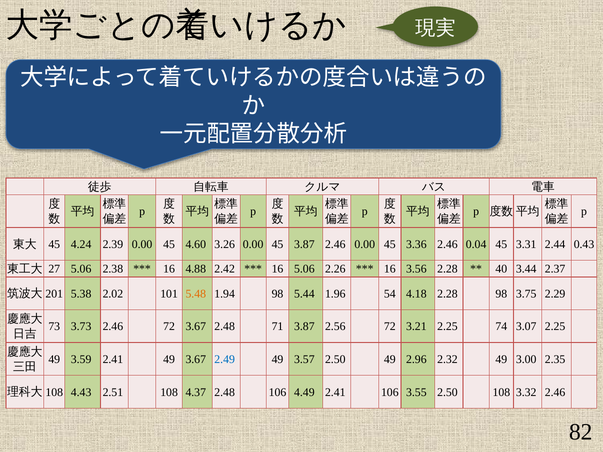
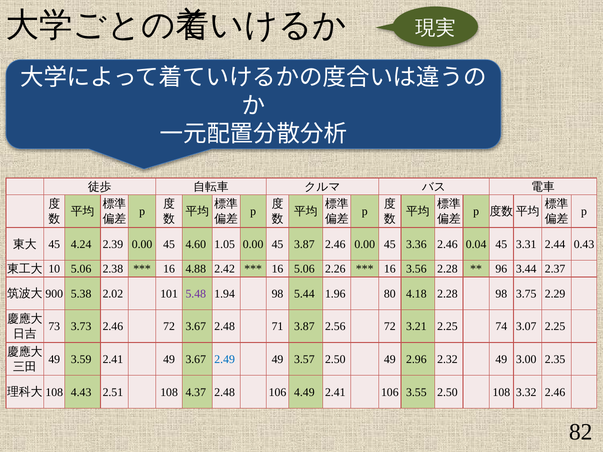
3.26: 3.26 -> 1.05 (225, 244)
27: 27 -> 10 (54, 269)
40: 40 -> 96 (501, 269)
201: 201 -> 900 (54, 294)
5.48 colour: orange -> purple (196, 294)
54: 54 -> 80 (390, 294)
